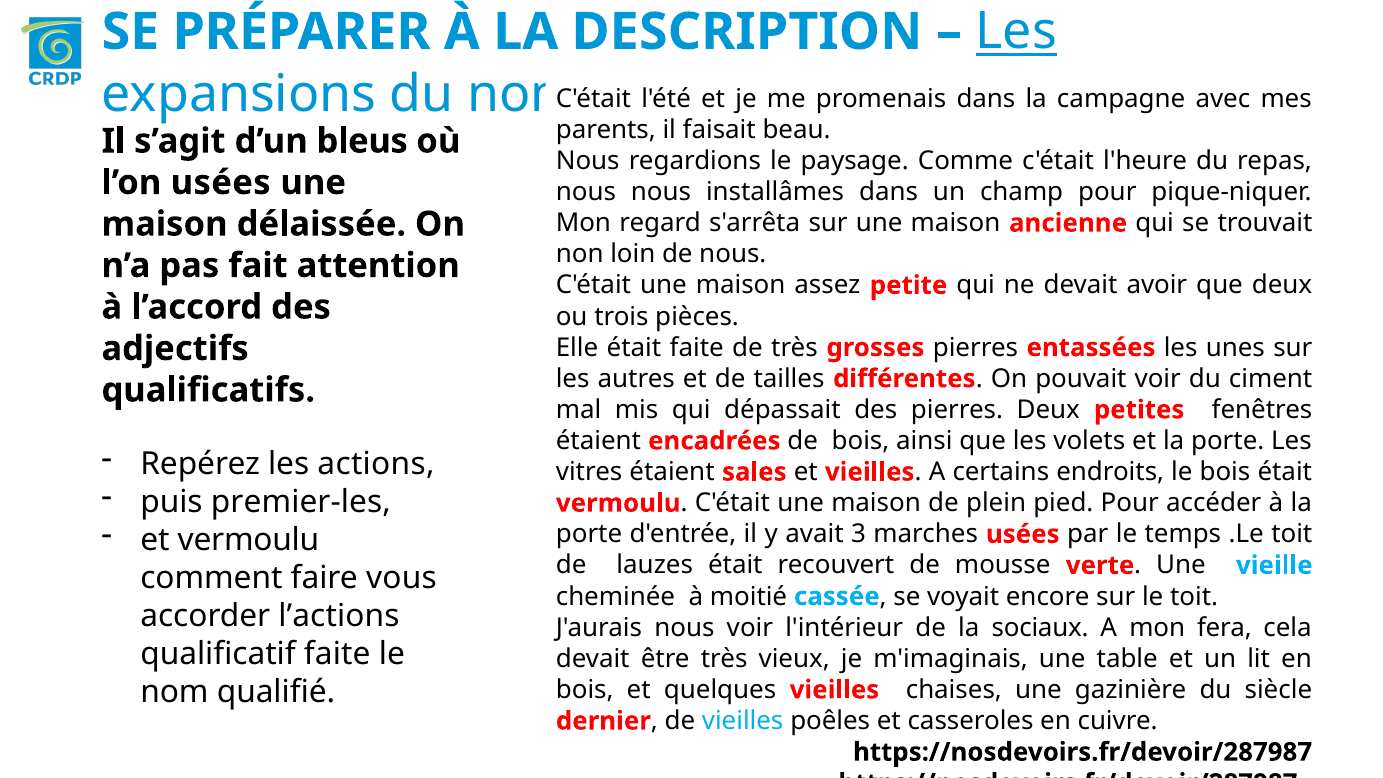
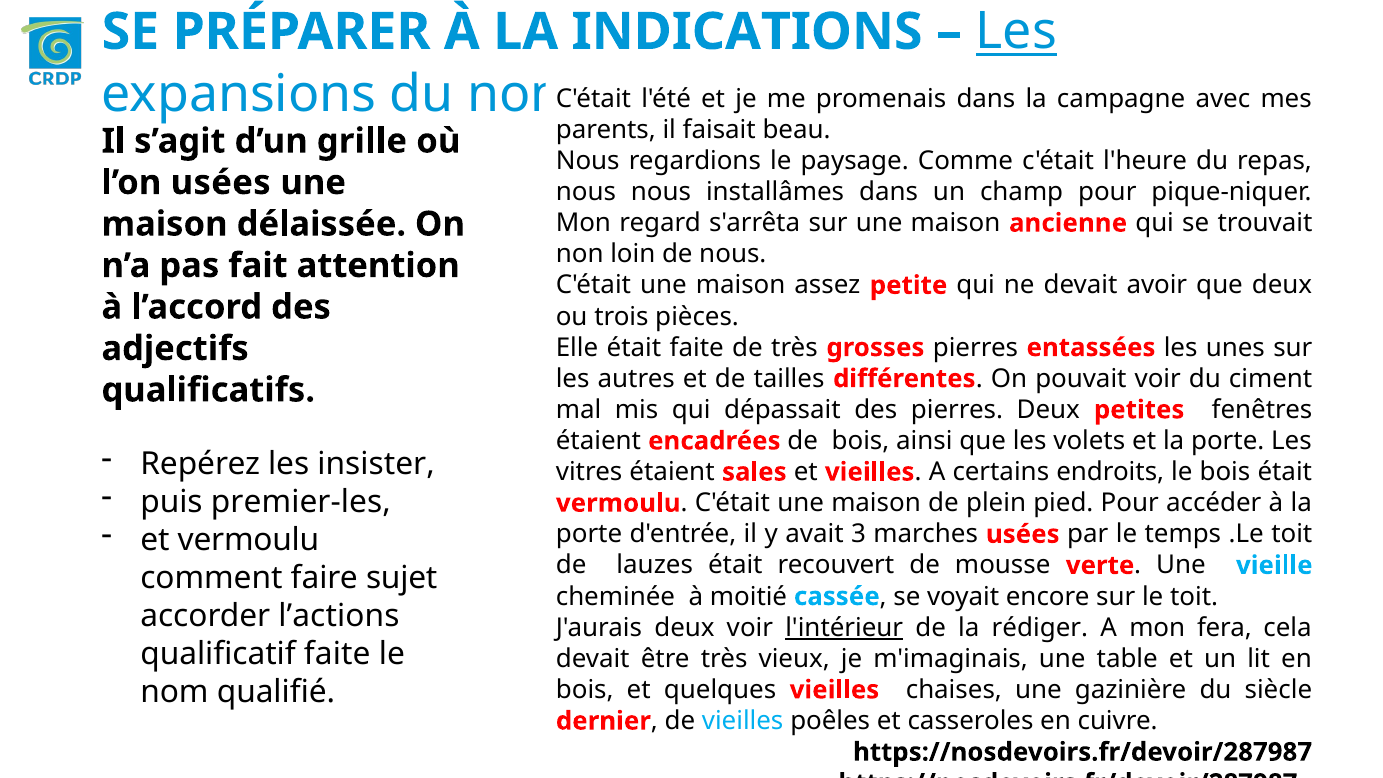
DESCRIPTION: DESCRIPTION -> INDICATIONS (747, 32)
bleus: bleus -> grille (362, 141)
actions: actions -> insister (376, 464)
vous: vous -> sujet (402, 578)
nous: nous -> deux (685, 628)
l'intérieur underline: none -> present (844, 628)
sociaux: sociaux -> rédiger (1040, 628)
